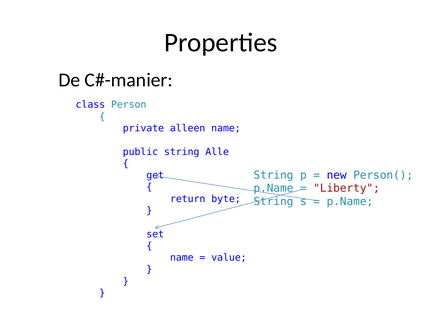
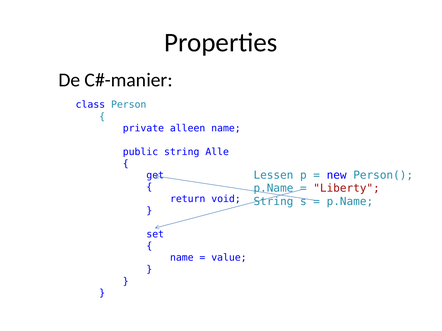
String: String -> Lessen (273, 175)
byte: byte -> void (226, 199)
